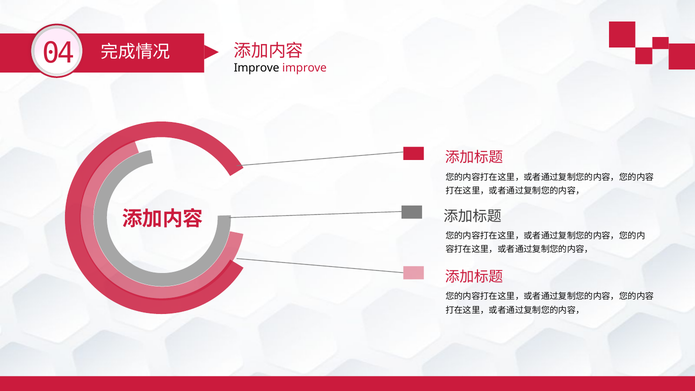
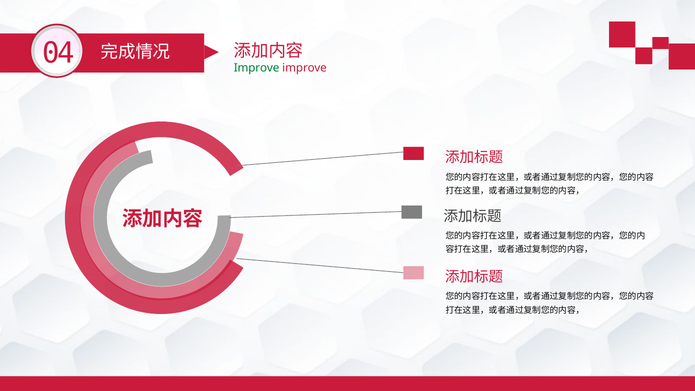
Improve colour: black -> green (257, 68)
